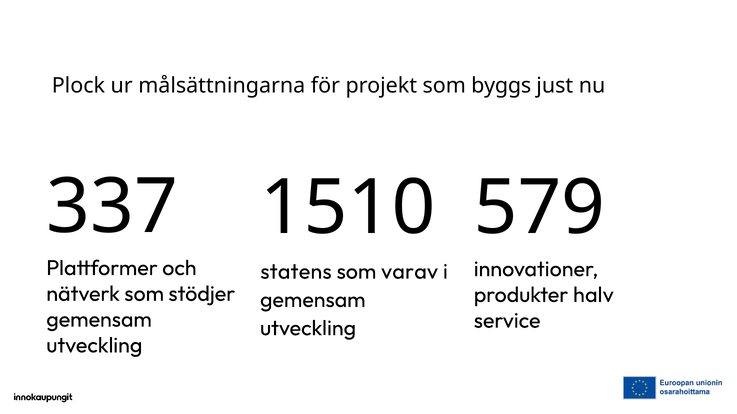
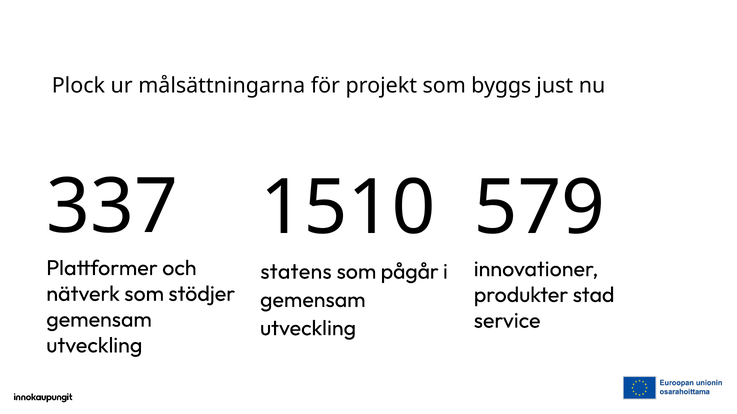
varav: varav -> pågår (410, 272)
halv: halv -> stad (594, 295)
